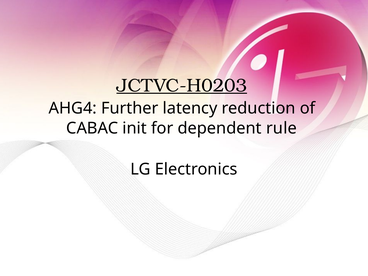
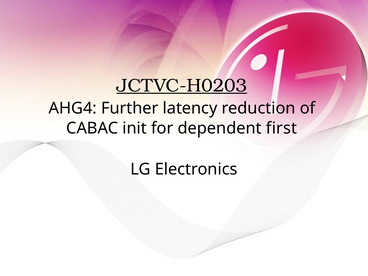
rule: rule -> first (281, 128)
